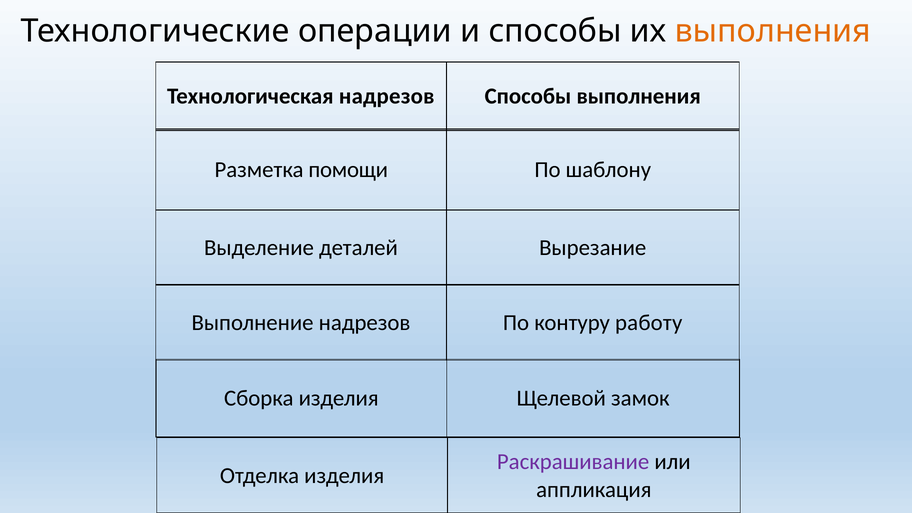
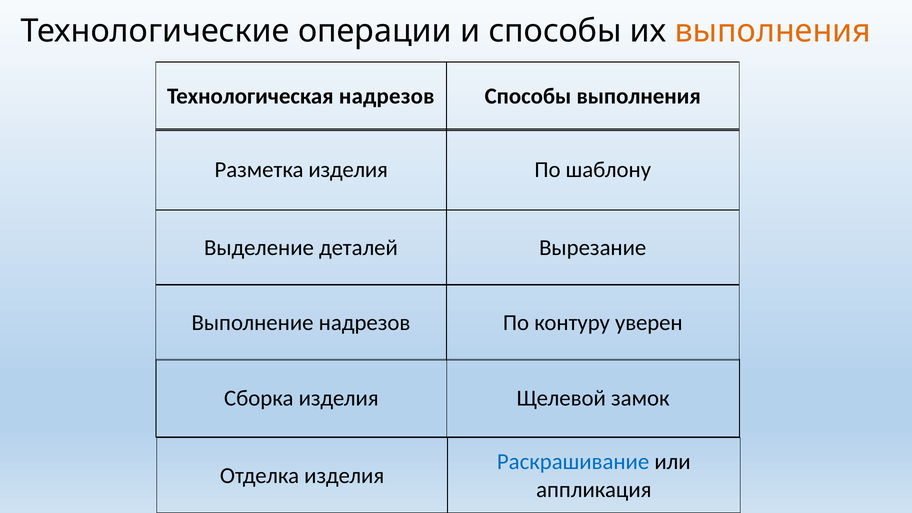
Разметка помощи: помощи -> изделия (348, 170)
работу: работу -> уверен (649, 323)
Раскрашивание colour: purple -> blue (573, 462)
